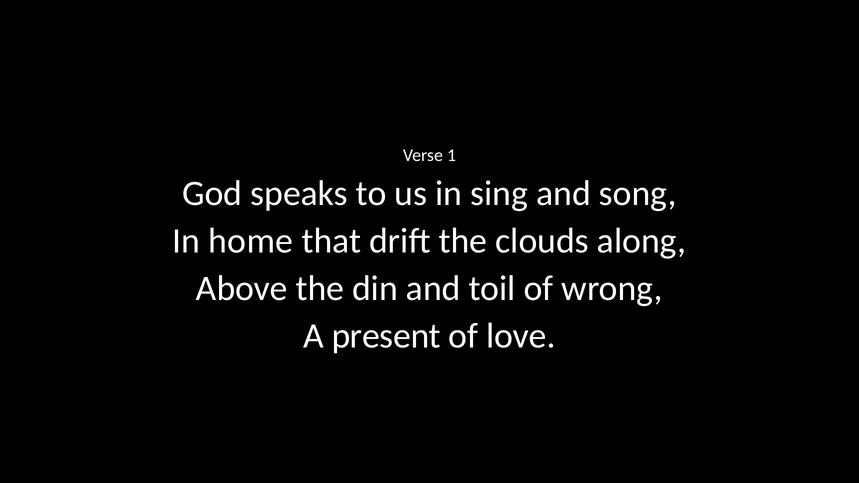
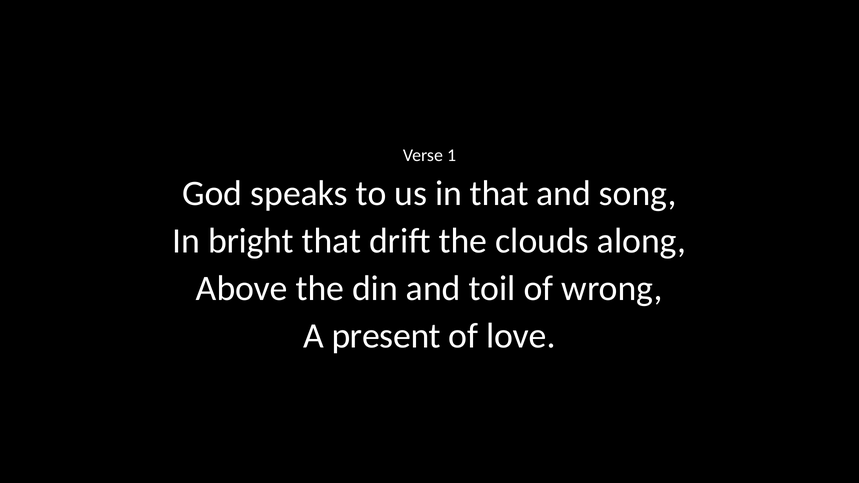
in sing: sing -> that (499, 193)
home: home -> bright (251, 241)
